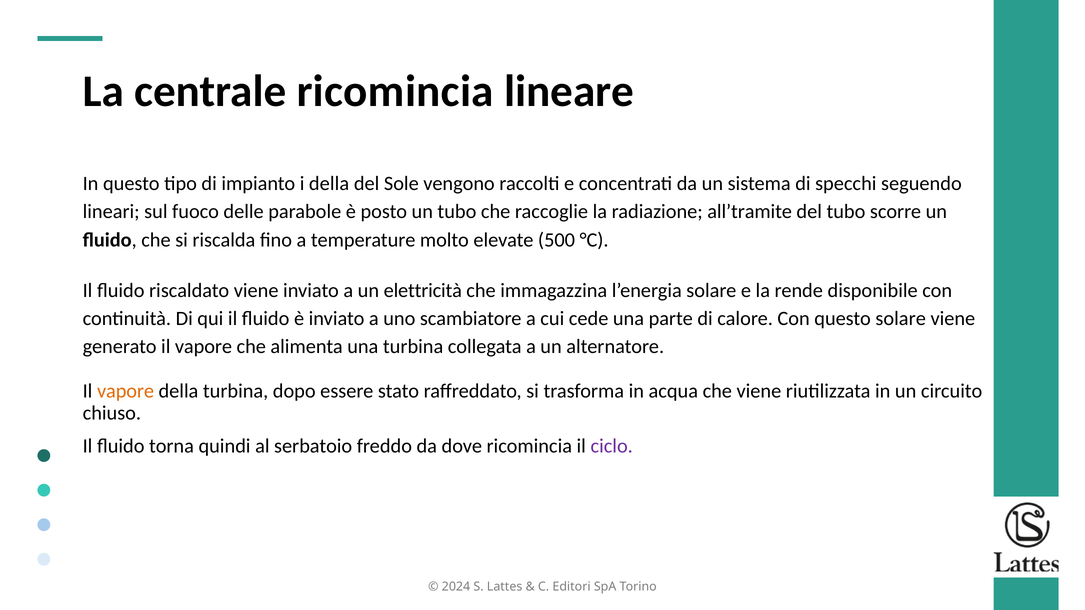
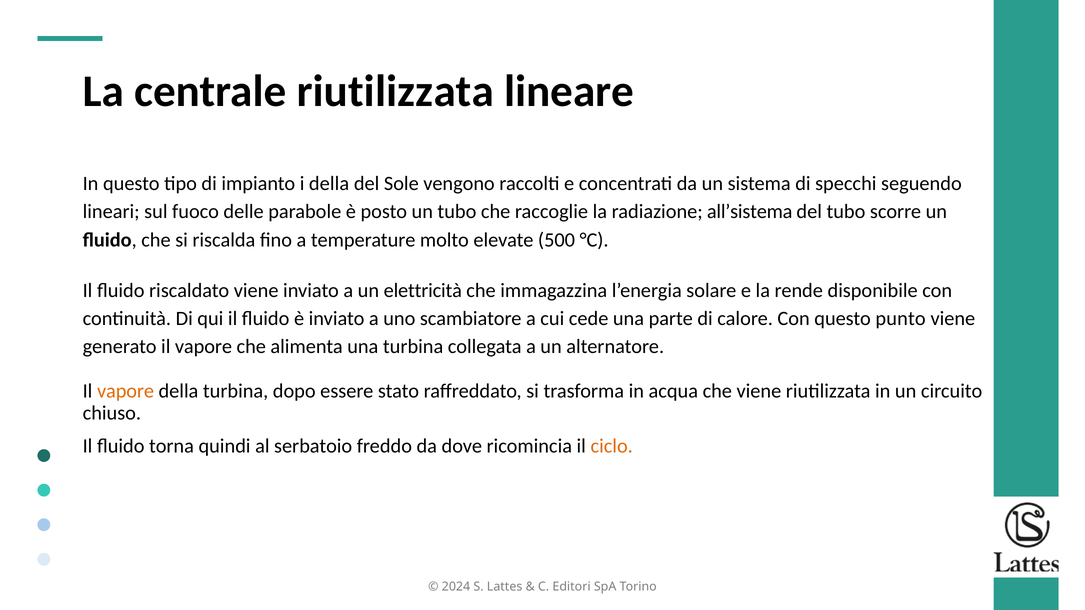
centrale ricomincia: ricomincia -> riutilizzata (395, 91)
all’tramite: all’tramite -> all’sistema (750, 212)
questo solare: solare -> punto (901, 319)
ciclo colour: purple -> orange (612, 446)
